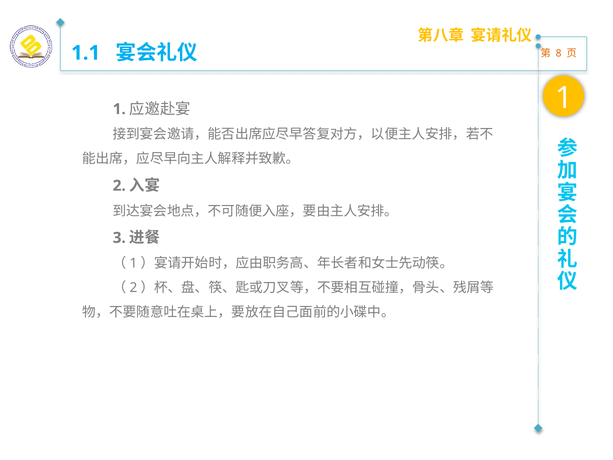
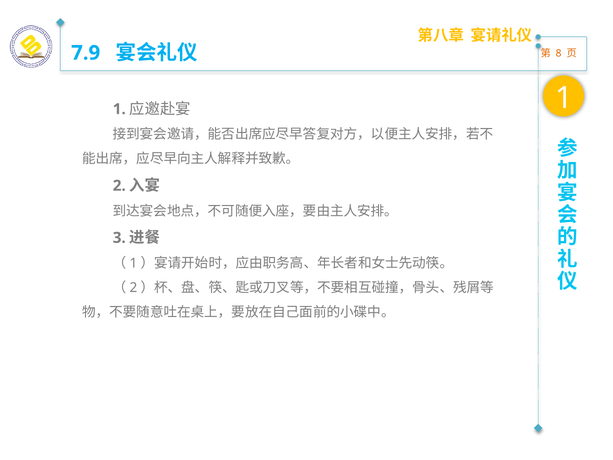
1.1: 1.1 -> 7.9 (86, 53)
